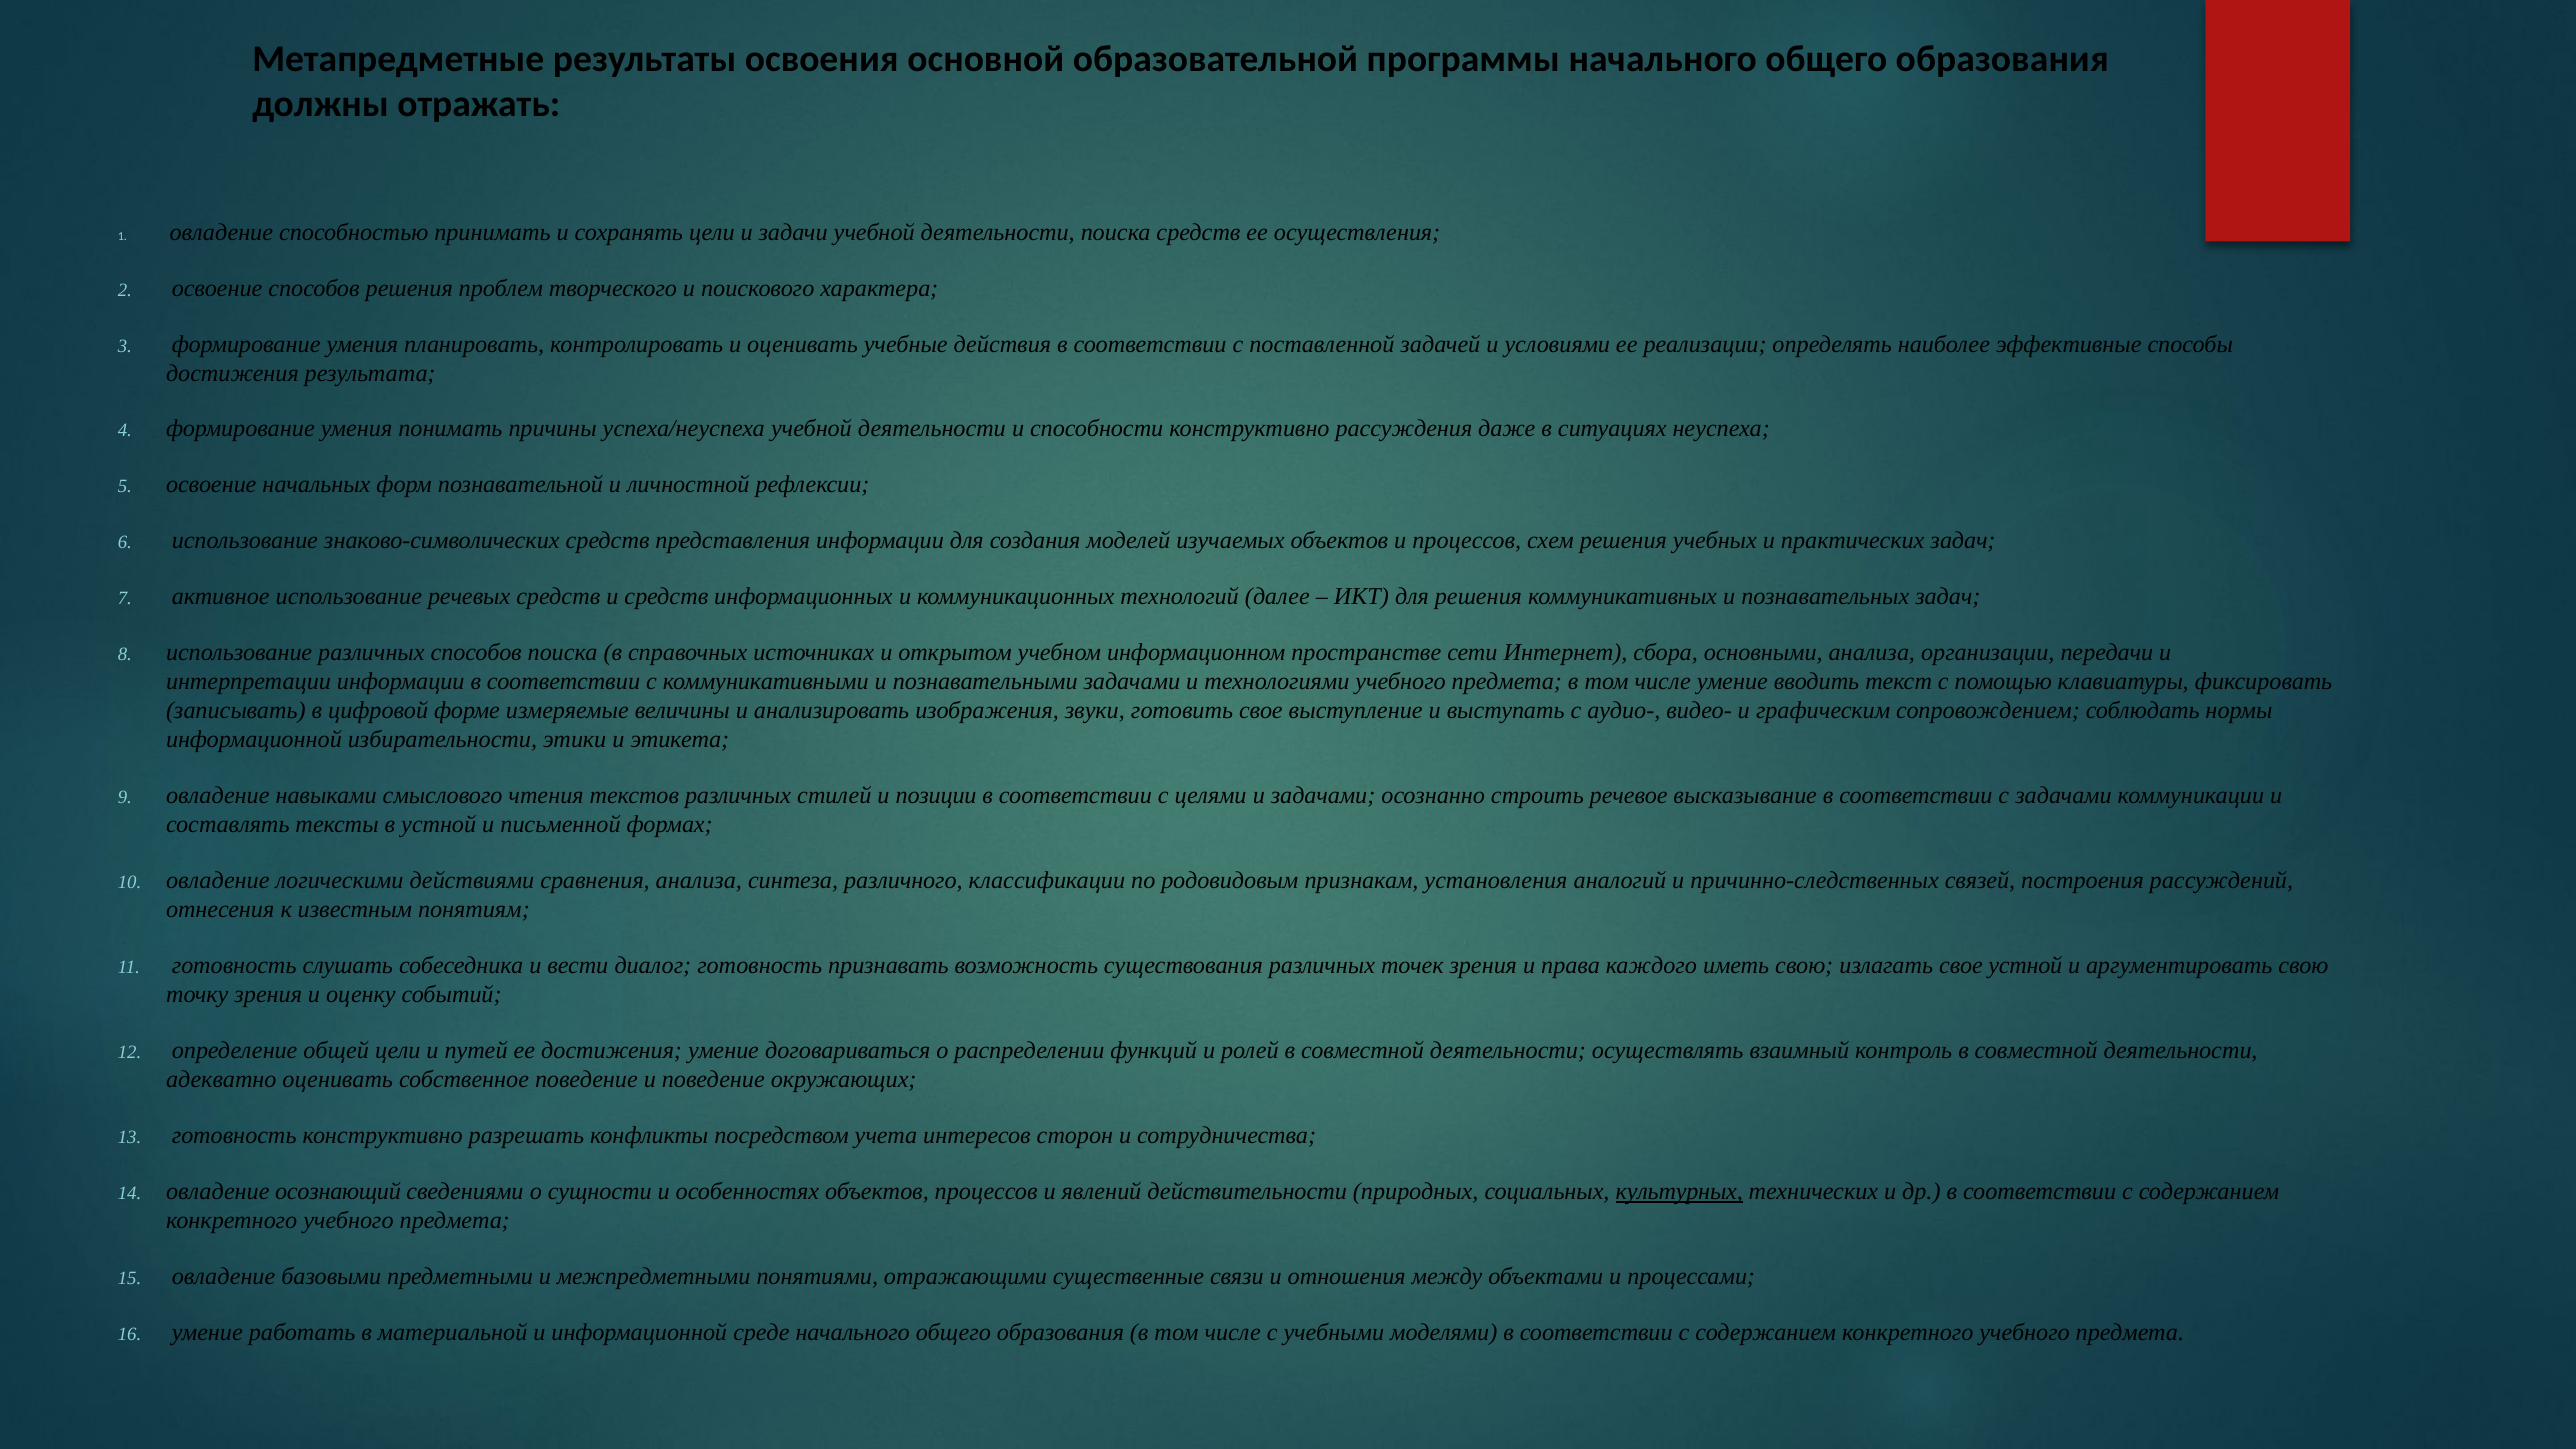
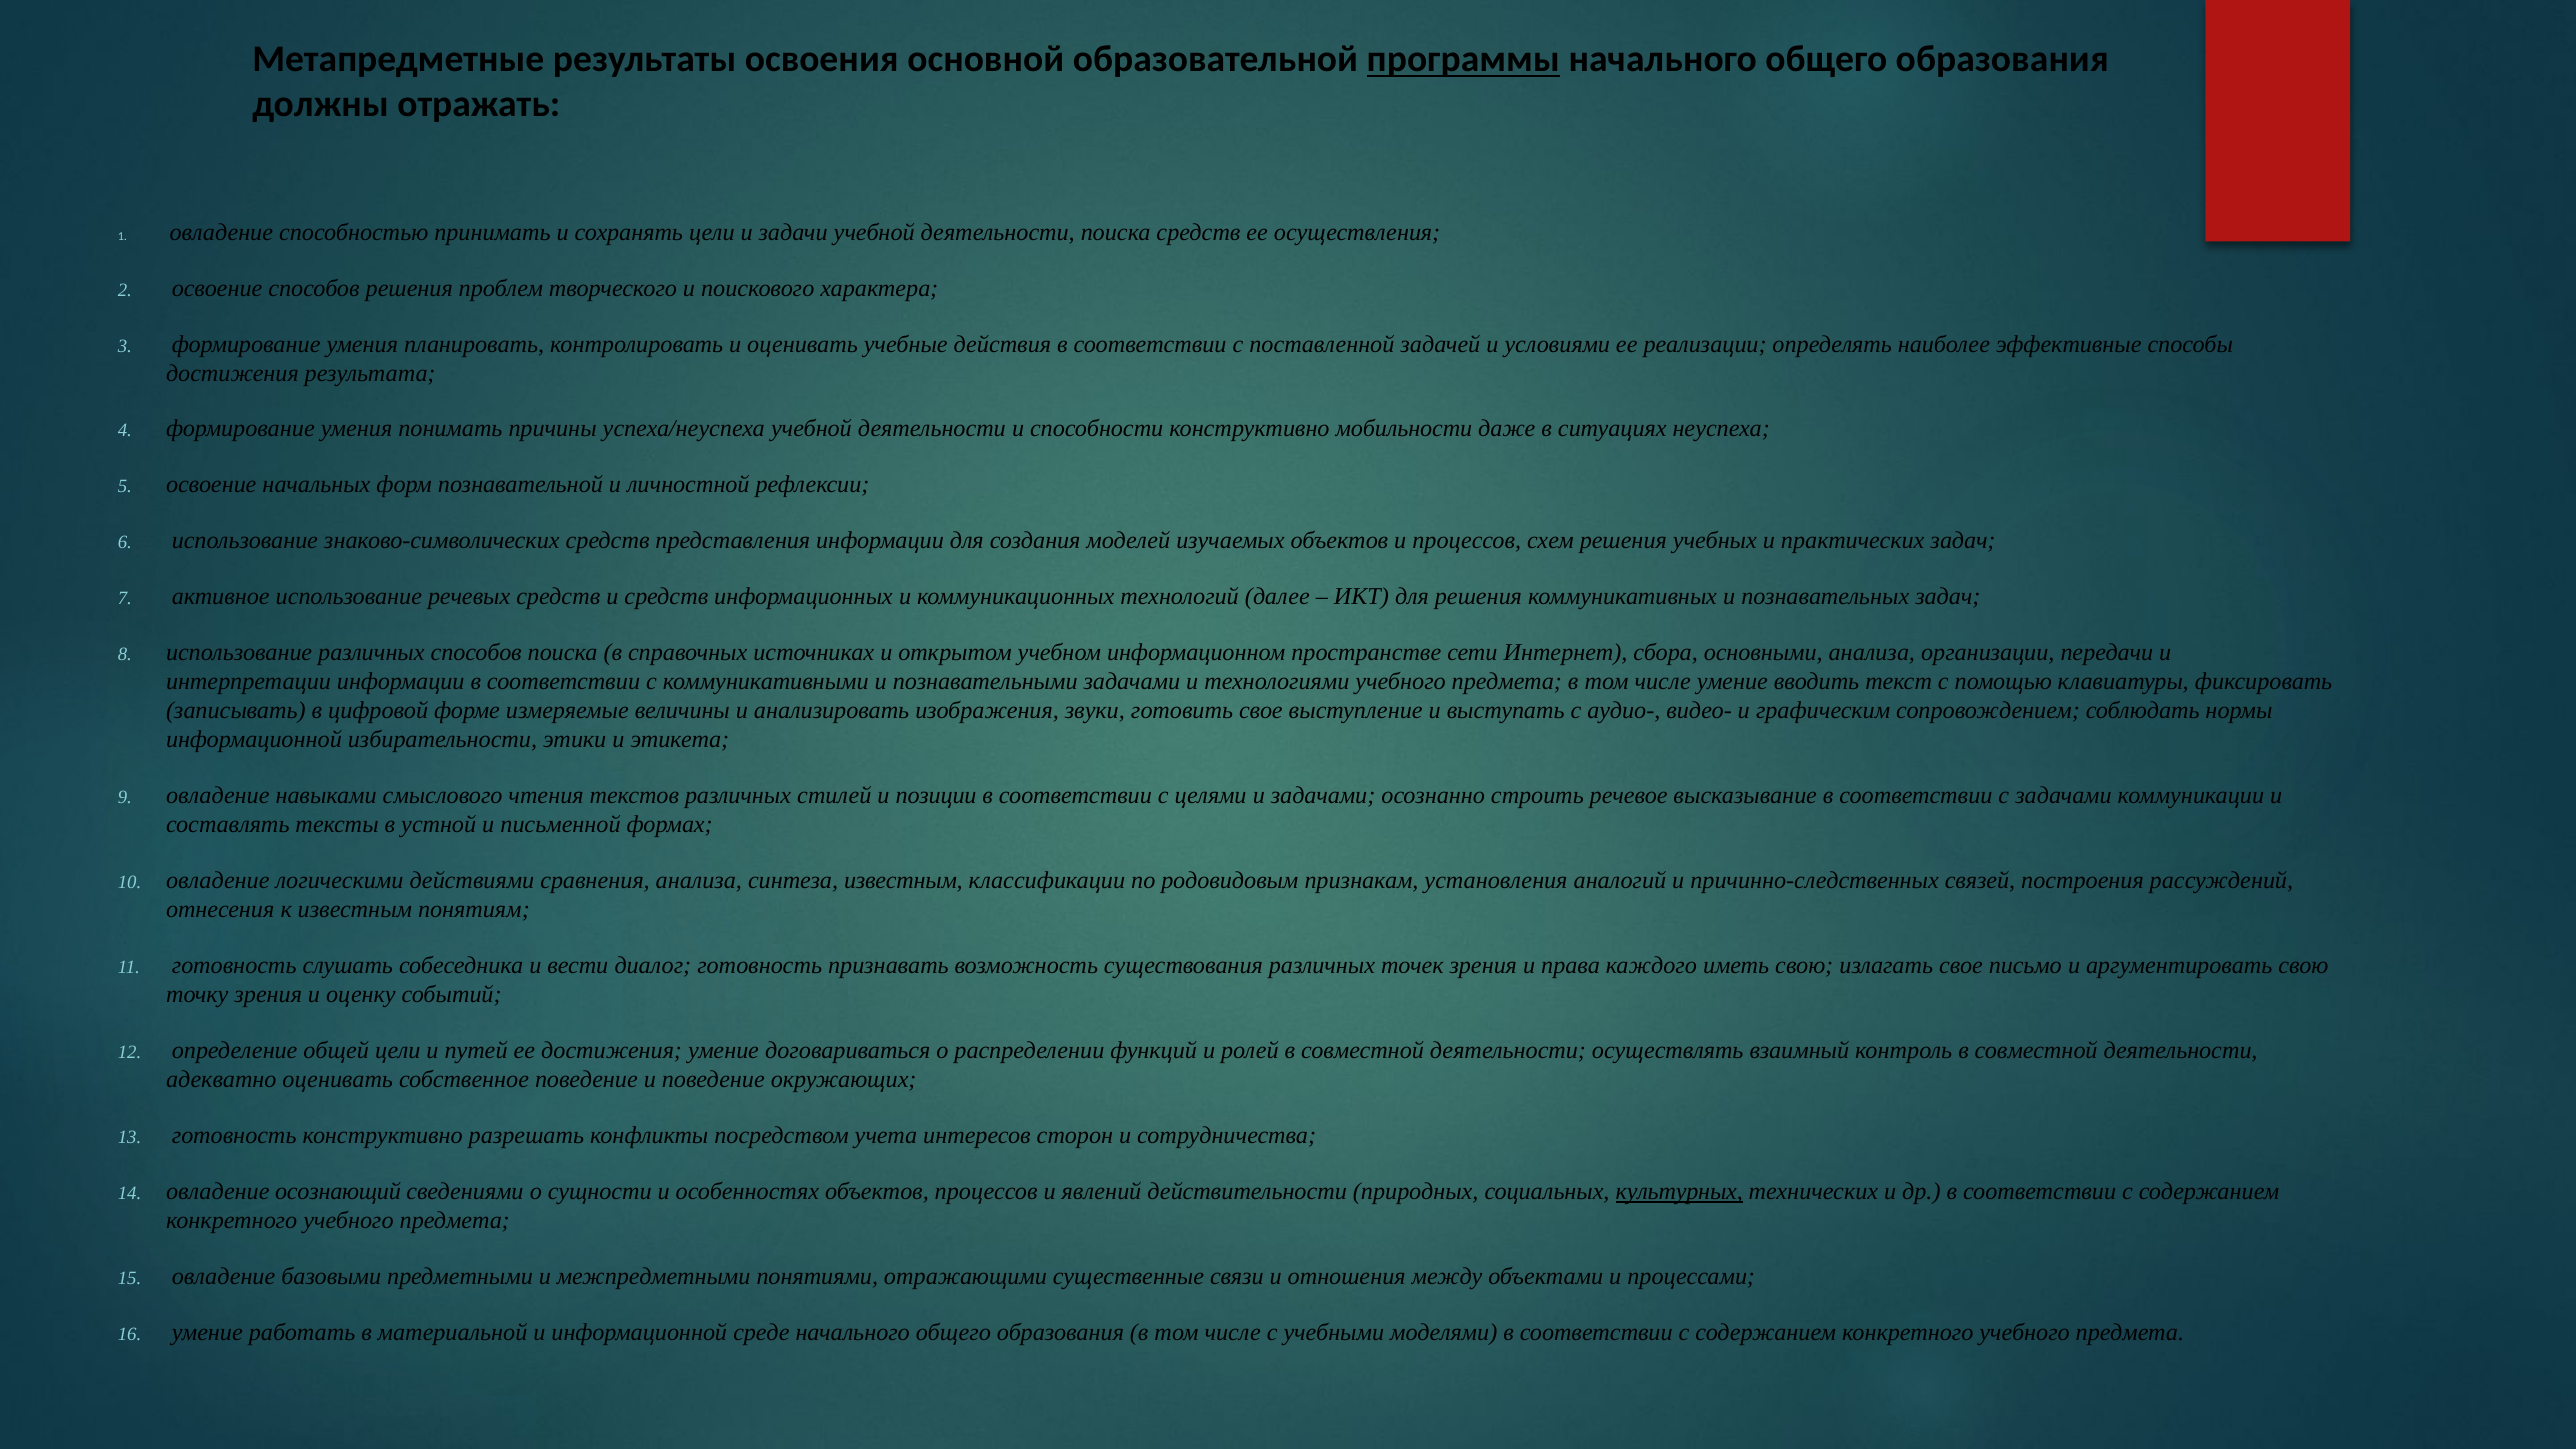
программы underline: none -> present (1463, 59)
рассуждения: рассуждения -> мобильности (1404, 429)
синтеза различного: различного -> известным (903, 881)
свое устной: устной -> письмо (2025, 966)
